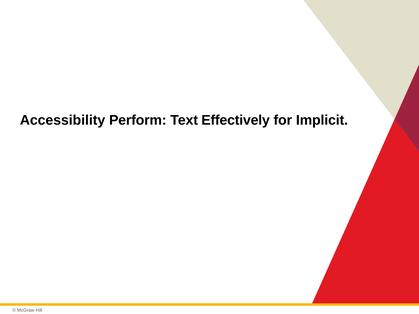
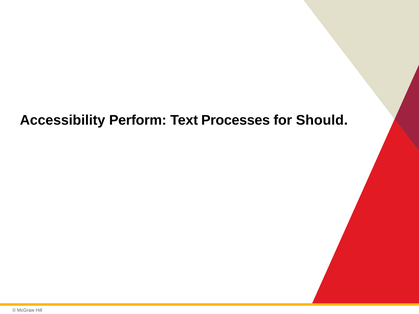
Effectively: Effectively -> Processes (236, 120)
Implicit: Implicit -> Should (322, 120)
